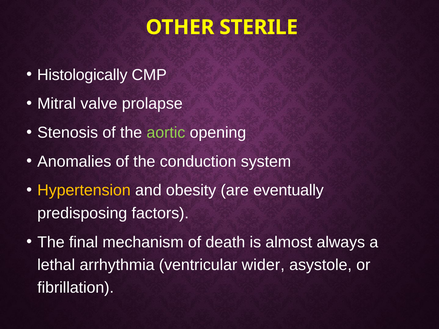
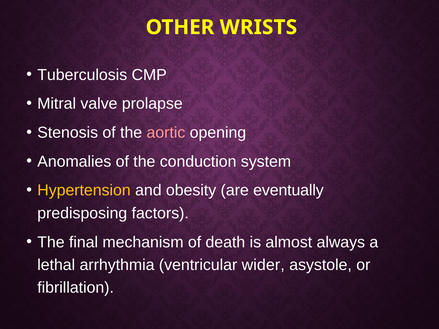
STERILE: STERILE -> WRISTS (258, 27)
Histologically: Histologically -> Tuberculosis (82, 75)
aortic colour: light green -> pink (166, 133)
